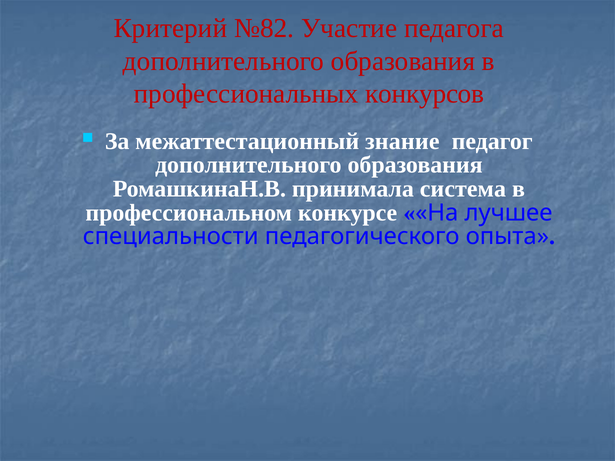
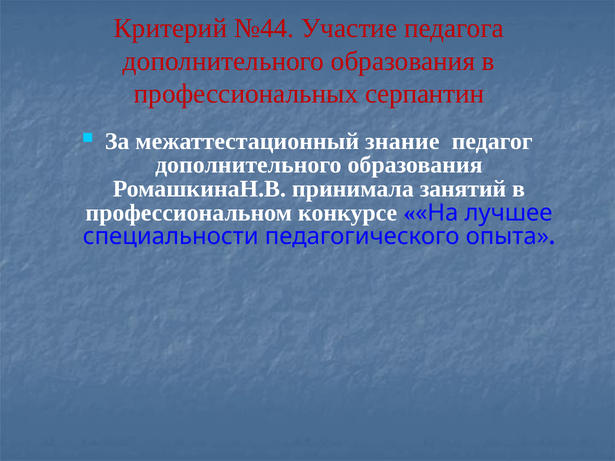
№82: №82 -> №44 (264, 28)
конкурсов: конкурсов -> серпантин (425, 94)
система: система -> занятий (463, 189)
